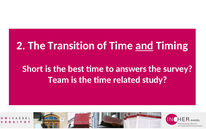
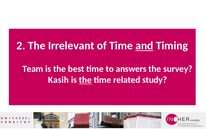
Transition: Transition -> Irrelevant (71, 46)
Short: Short -> Team (33, 69)
Team: Team -> Kasih (58, 80)
the underline: none -> present (85, 80)
